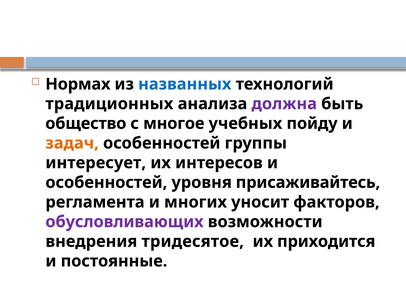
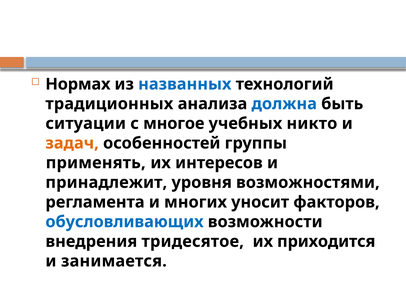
должна colour: purple -> blue (284, 104)
общество: общество -> ситуации (86, 123)
пойду: пойду -> никто (312, 123)
интересует: интересует -> применять (96, 163)
особенностей: особенностей -> принадлежит (106, 182)
присаживайтесь: присаживайтесь -> возможностями (308, 182)
обусловливающих colour: purple -> blue (125, 221)
постоянные: постоянные -> занимается (114, 261)
